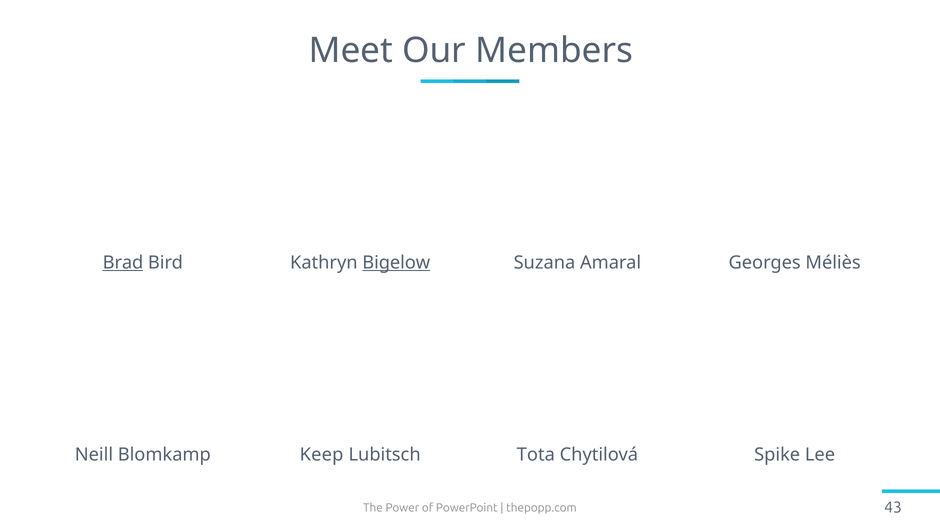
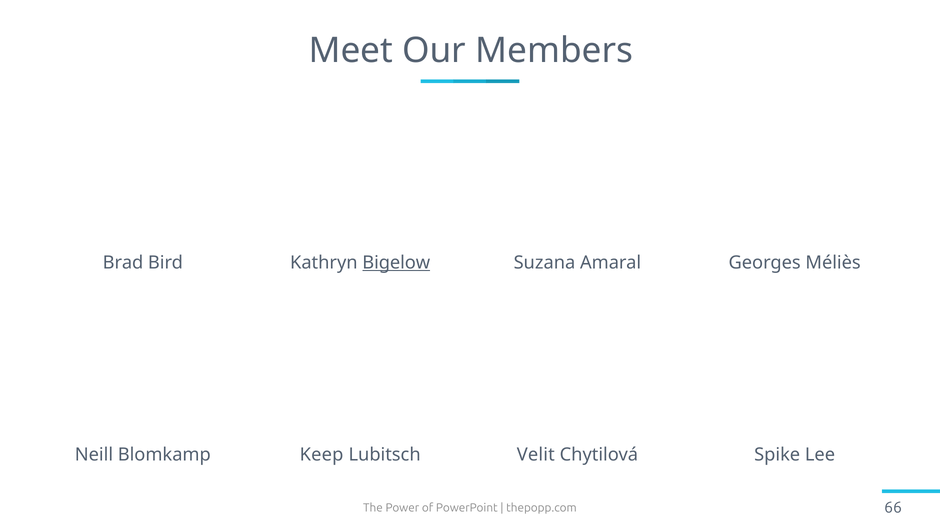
Brad underline: present -> none (123, 262)
Tota: Tota -> Velit (536, 455)
43: 43 -> 66 (893, 507)
